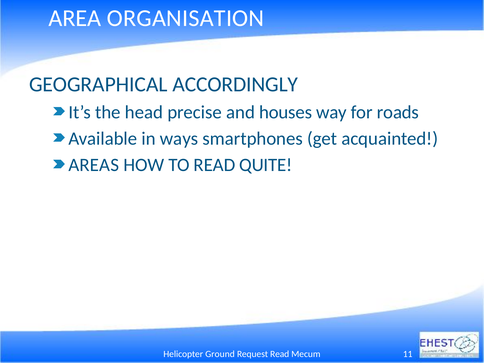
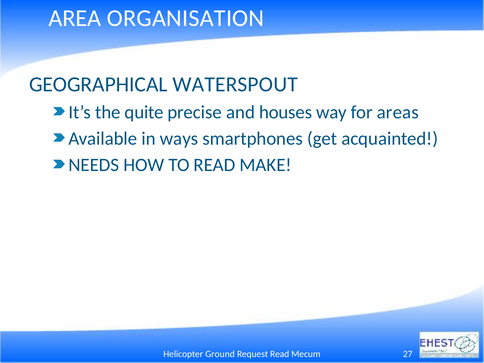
ACCORDINGLY: ACCORDINGLY -> WATERSPOUT (235, 85)
head: head -> quite (144, 112)
roads: roads -> areas (398, 112)
AREAS: AREAS -> NEEDS (94, 165)
QUITE: QUITE -> MAKE (266, 165)
11: 11 -> 27 (408, 354)
